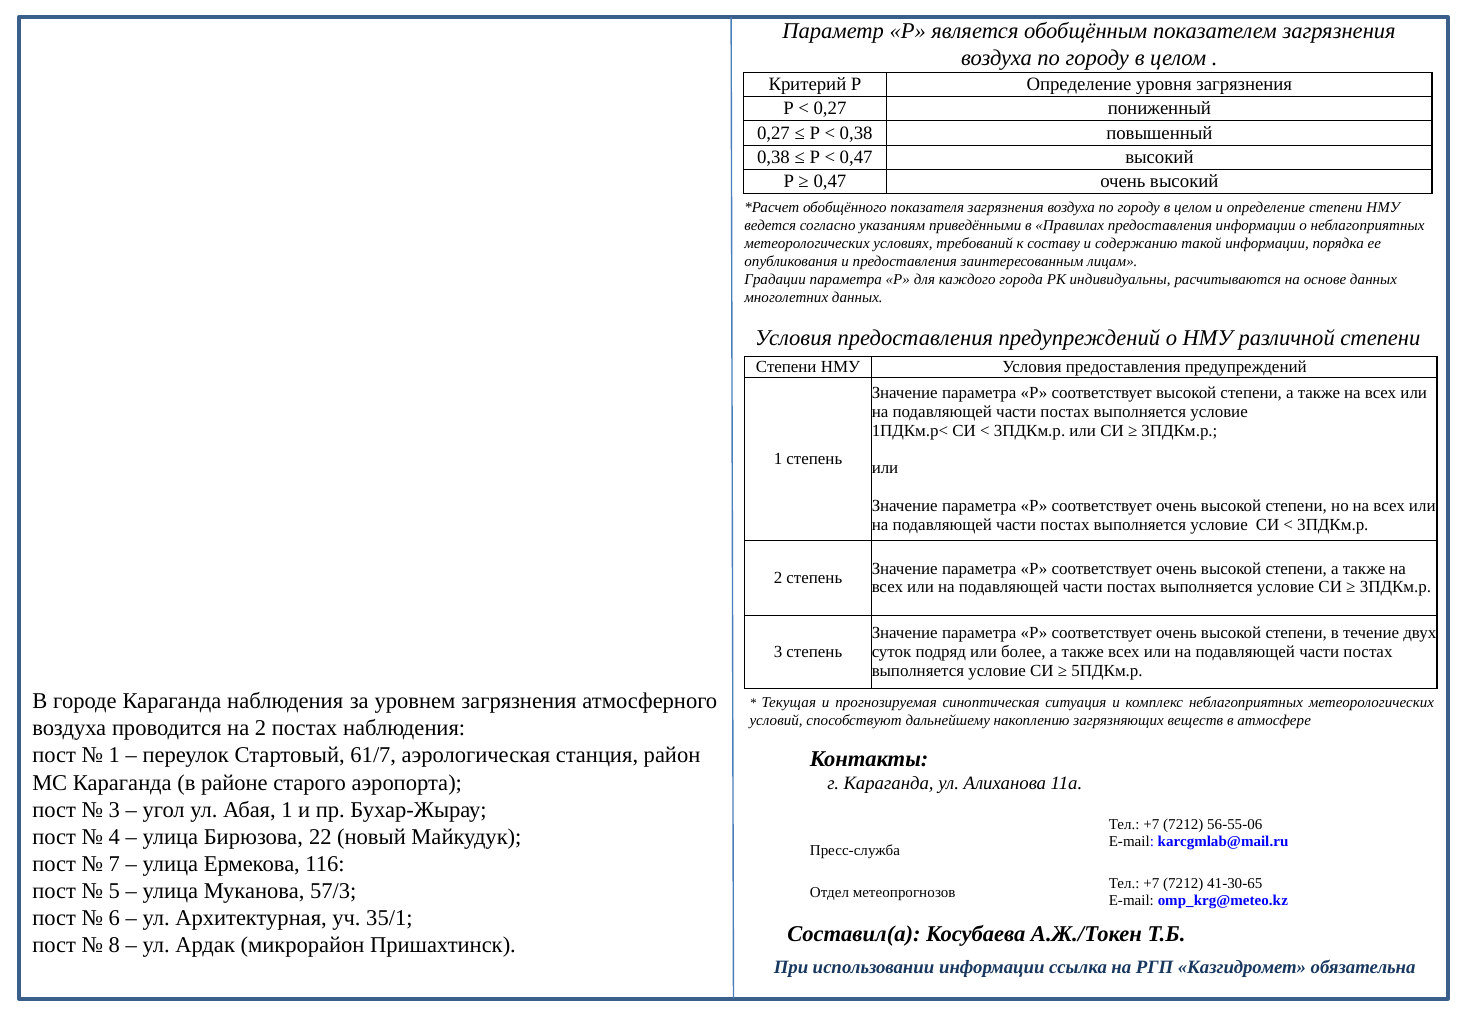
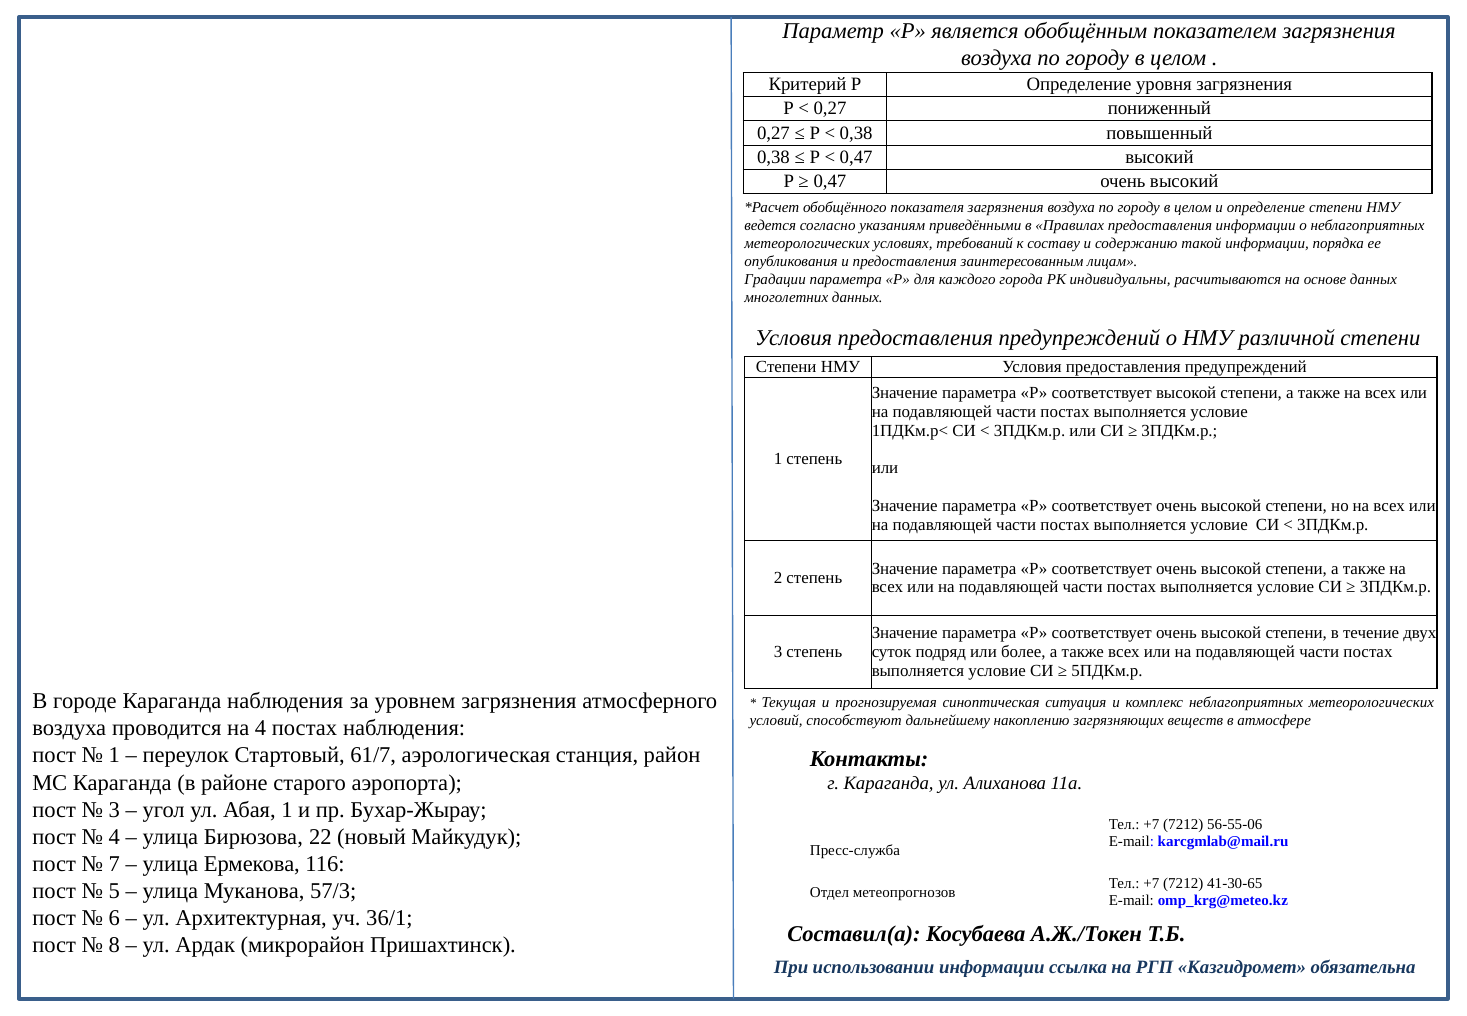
на 2: 2 -> 4 (261, 728)
35/1: 35/1 -> 36/1 (389, 918)
